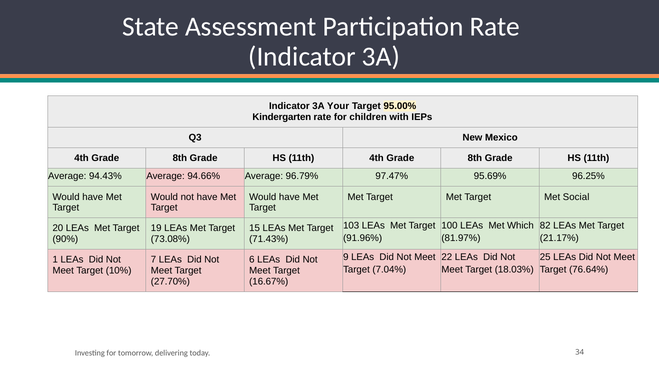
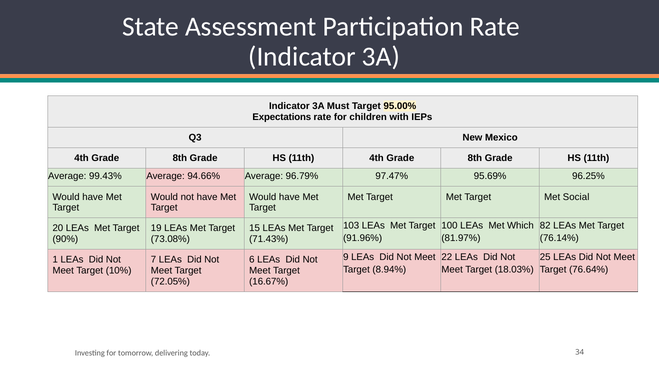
Your: Your -> Must (338, 106)
Kindergarten: Kindergarten -> Expectations (282, 117)
94.43%: 94.43% -> 99.43% (105, 176)
21.17%: 21.17% -> 76.14% (559, 238)
7.04%: 7.04% -> 8.94% (389, 269)
27.70%: 27.70% -> 72.05% (170, 281)
